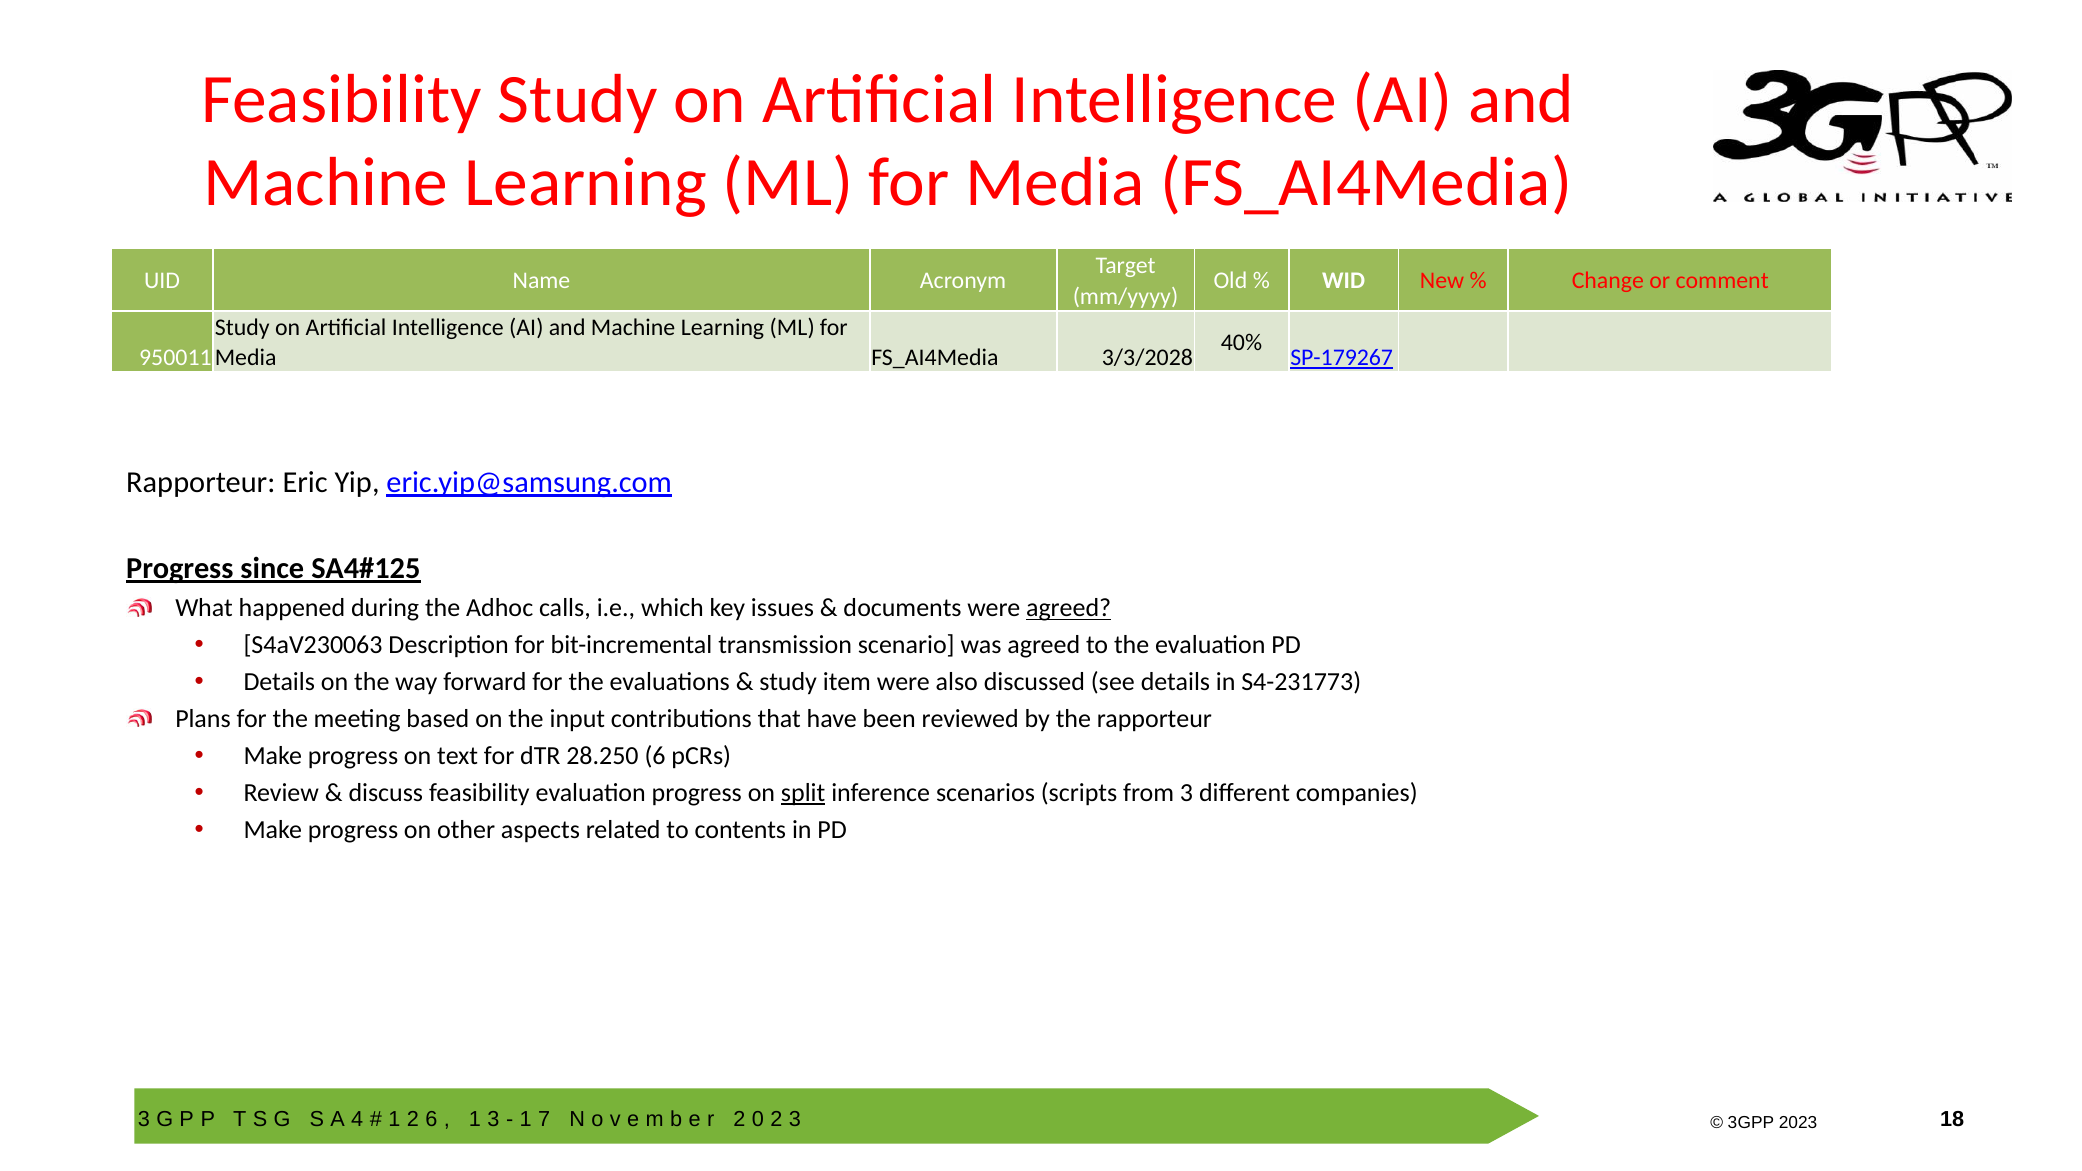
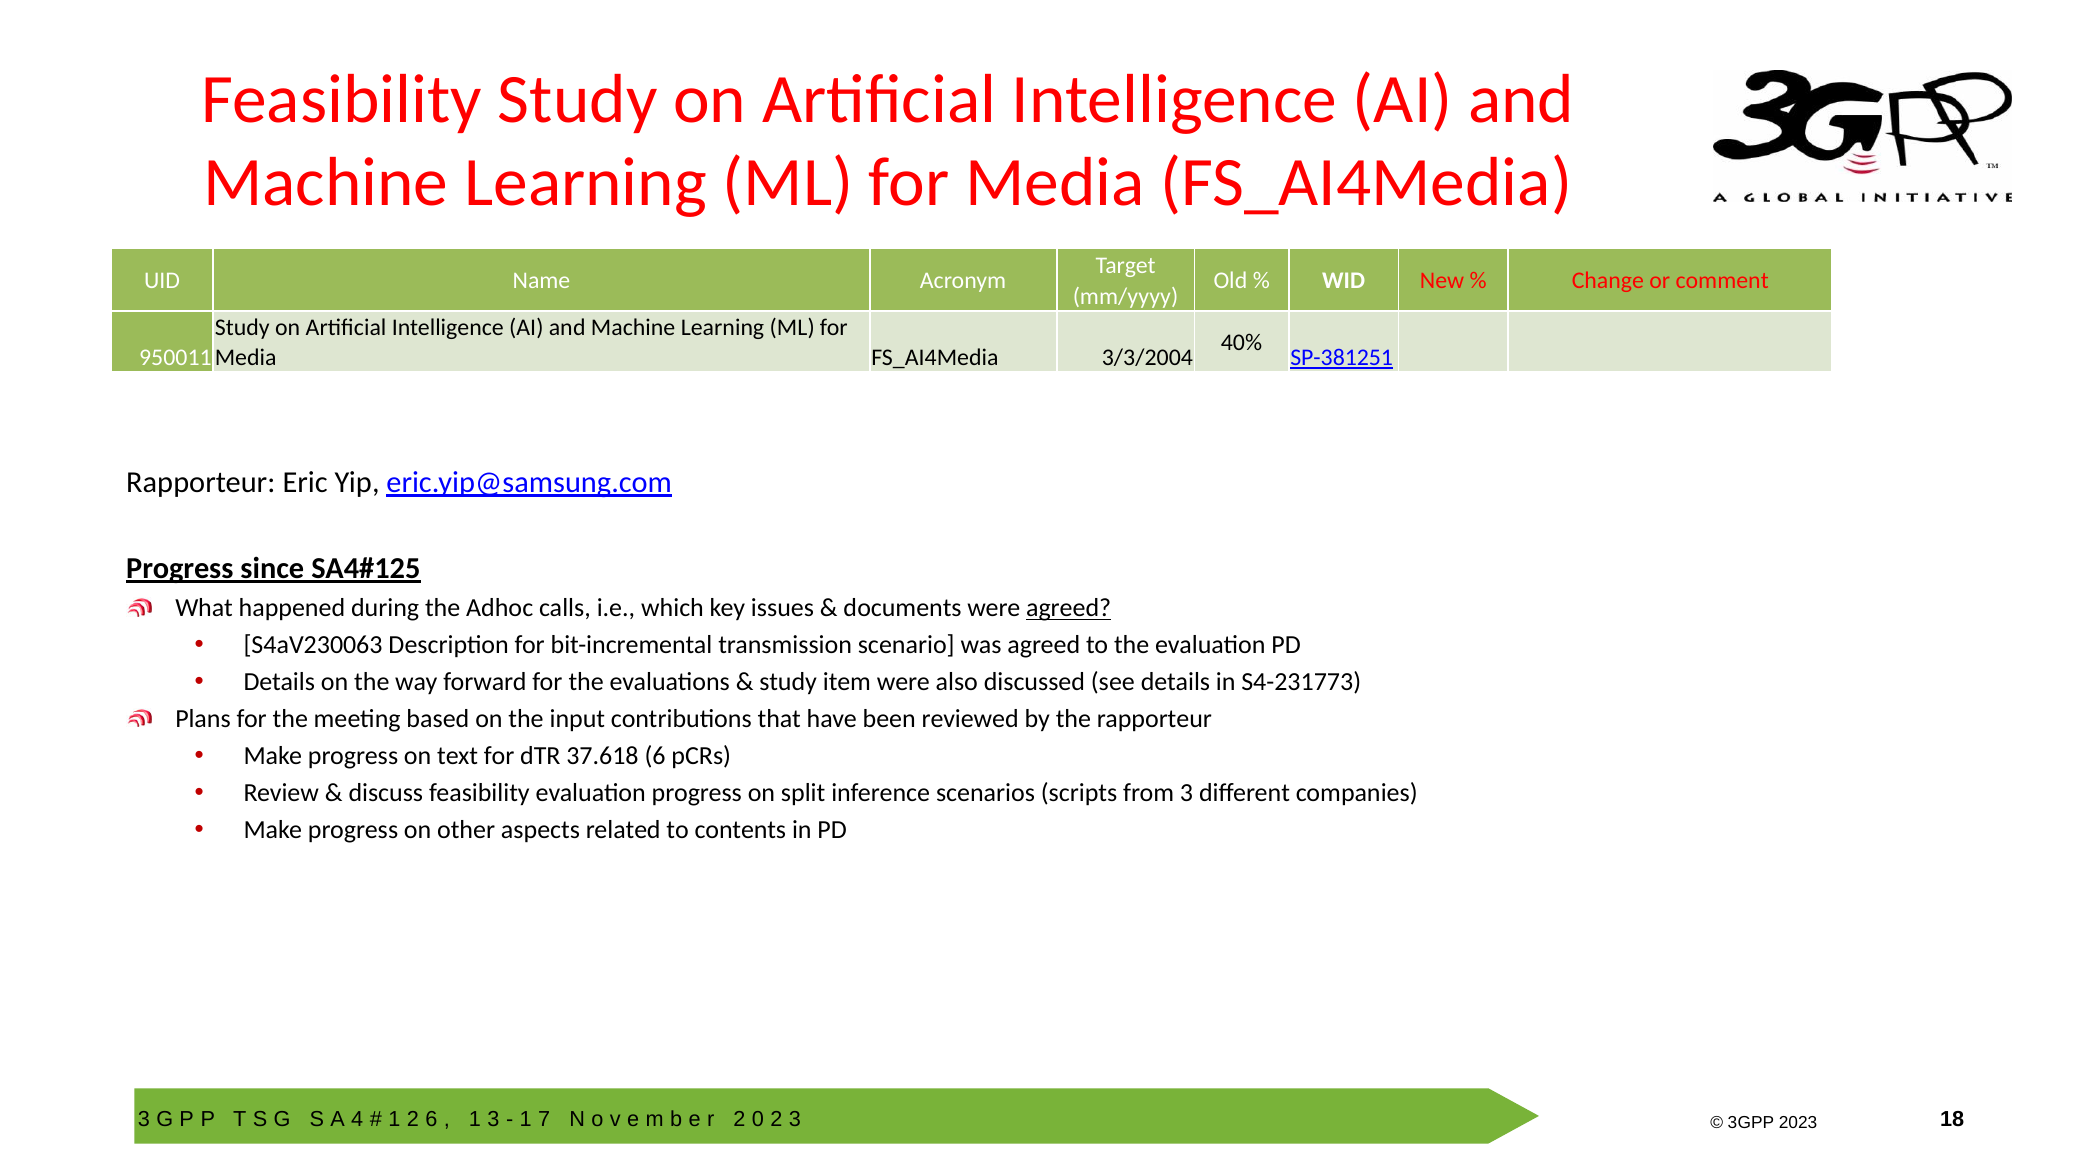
3/3/2028: 3/3/2028 -> 3/3/2004 (1147, 357)
SP-179267: SP-179267 -> SP-381251 (1342, 357)
28.250: 28.250 -> 37.618 (602, 756)
split underline: present -> none (803, 793)
